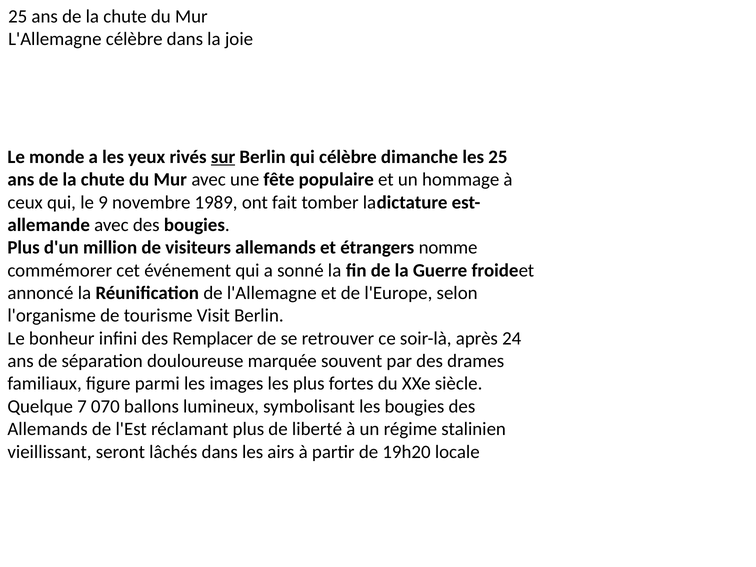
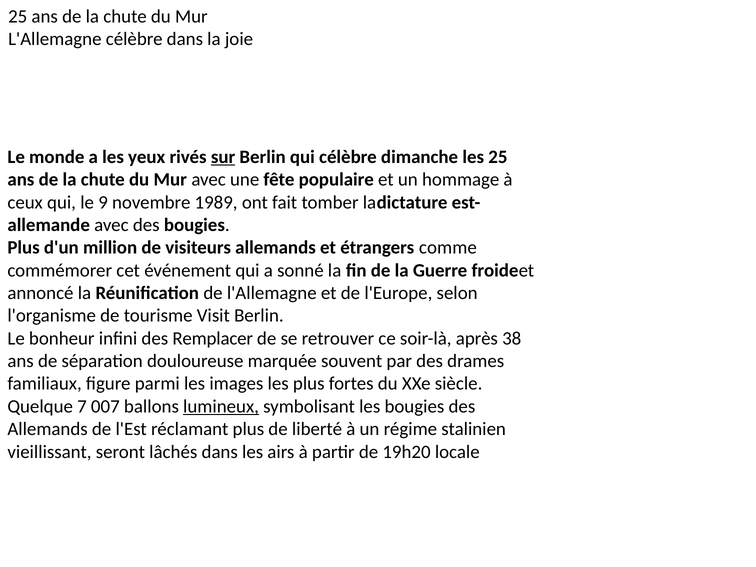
nomme: nomme -> comme (448, 248)
24: 24 -> 38 (512, 338)
070: 070 -> 007 (105, 406)
lumineux underline: none -> present (221, 406)
